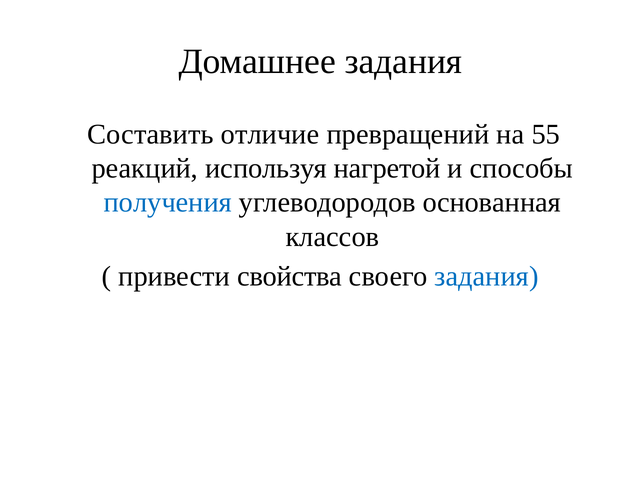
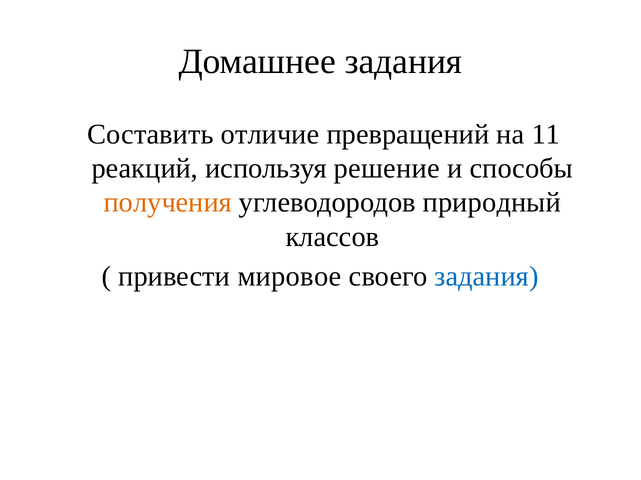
55: 55 -> 11 (546, 134)
нагретой: нагретой -> решение (387, 169)
получения colour: blue -> orange (168, 203)
основанная: основанная -> природный (492, 203)
свойства: свойства -> мировое (289, 277)
